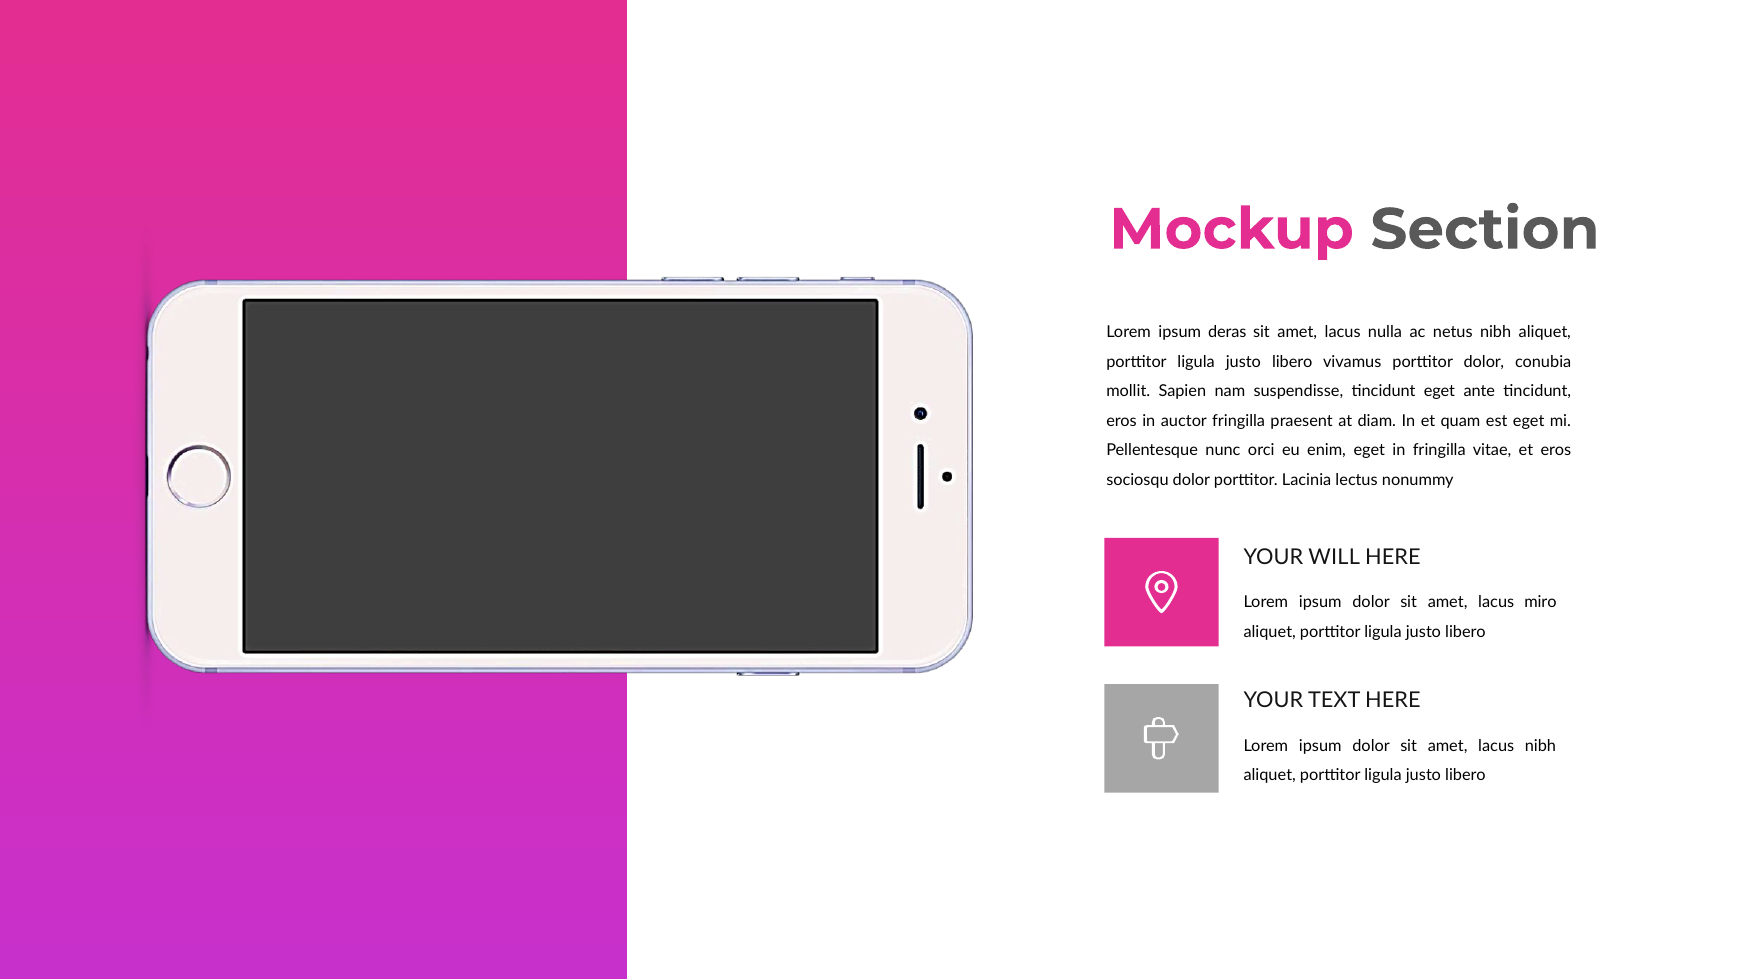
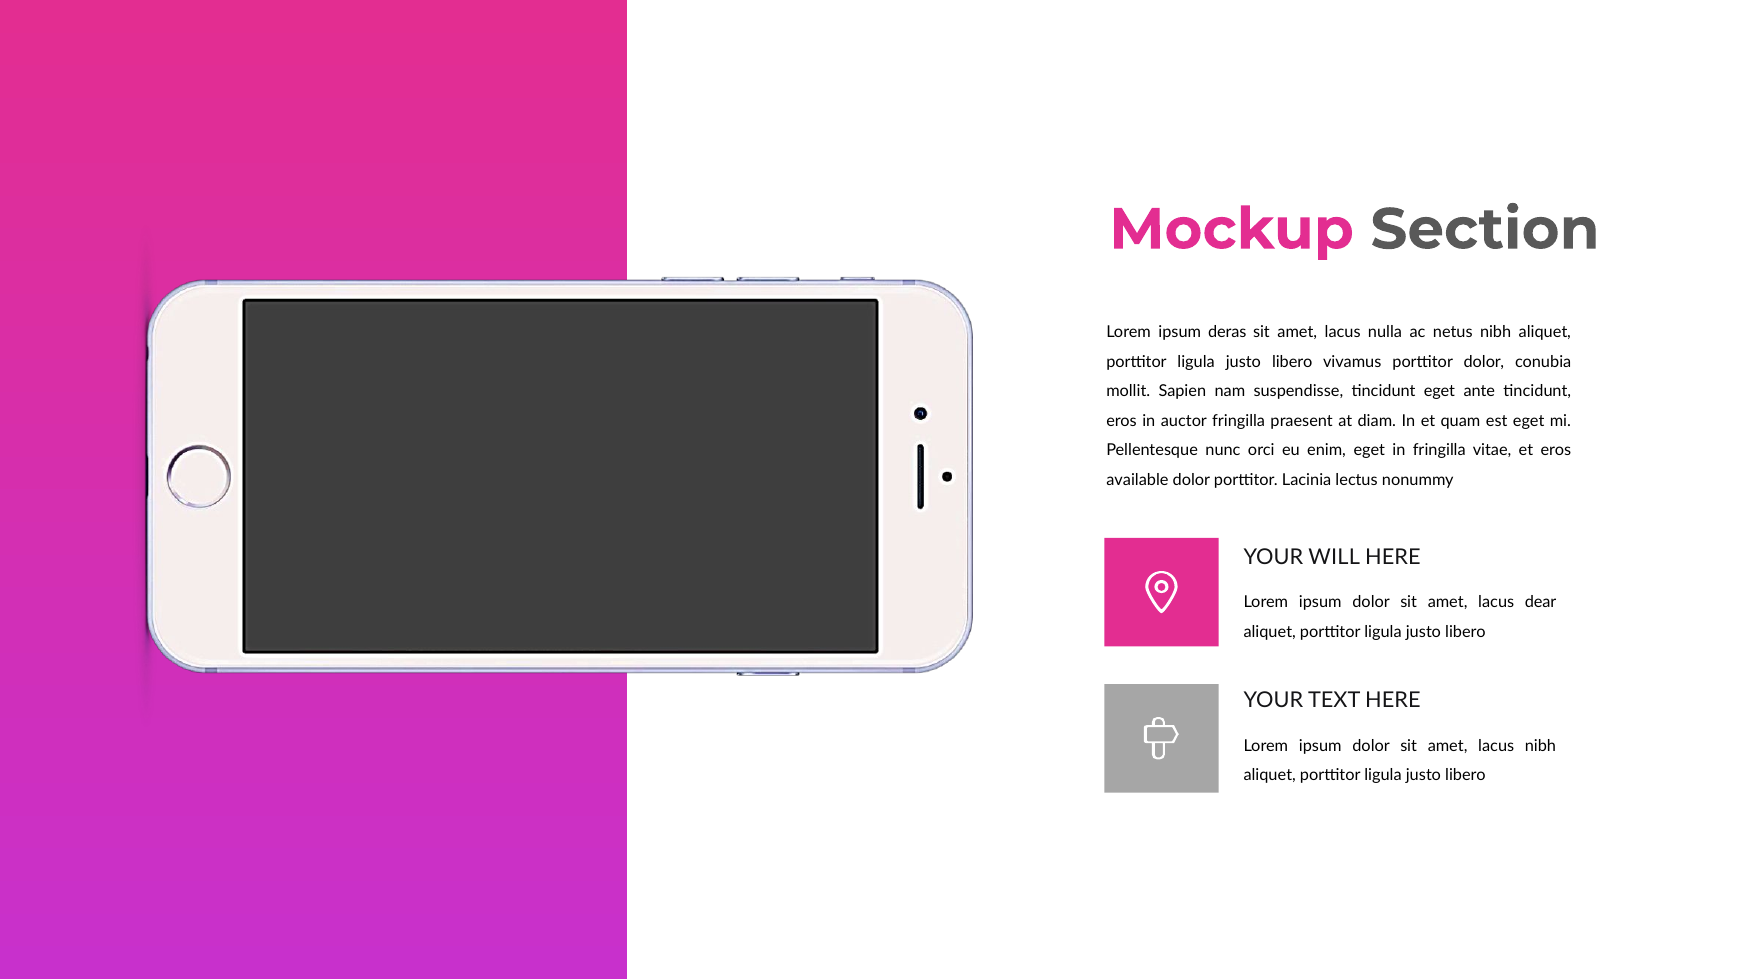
sociosqu: sociosqu -> available (1137, 480)
miro: miro -> dear (1540, 603)
